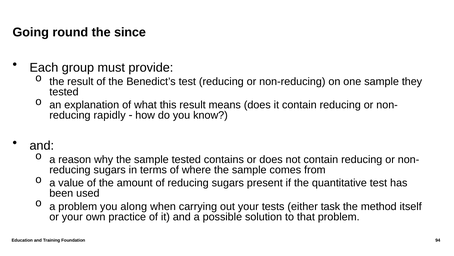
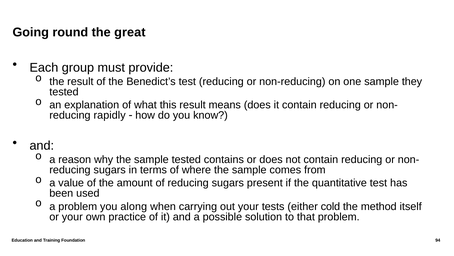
since: since -> great (130, 32)
task: task -> cold (330, 206)
